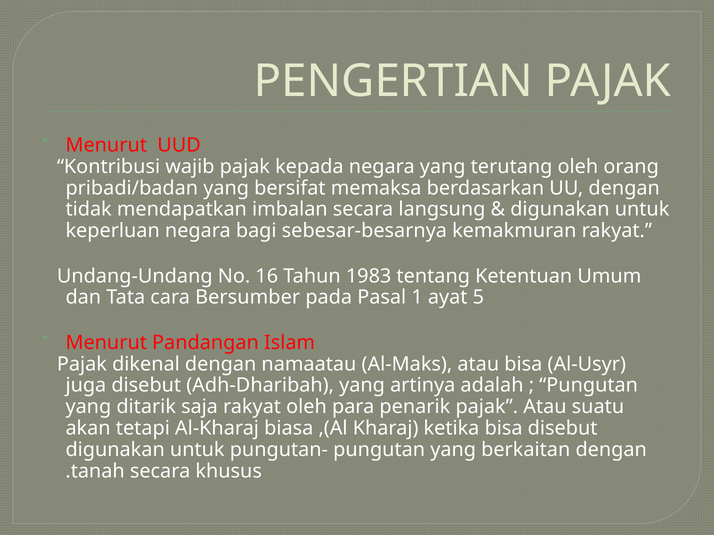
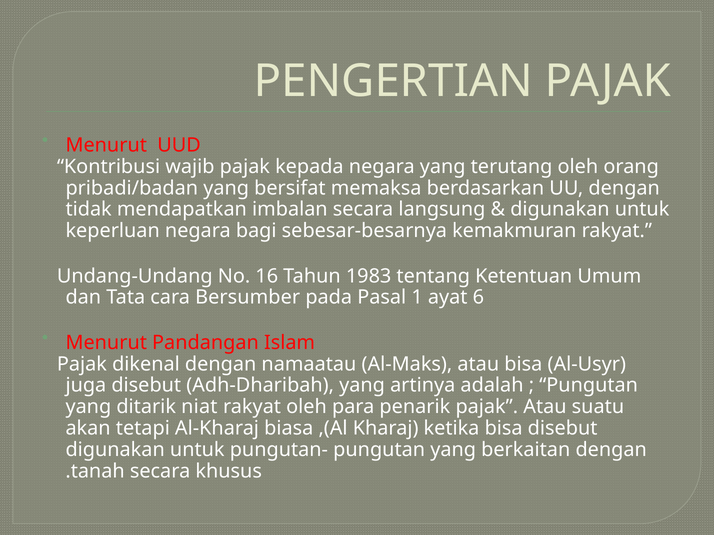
5: 5 -> 6 (478, 298)
saja: saja -> niat (199, 407)
